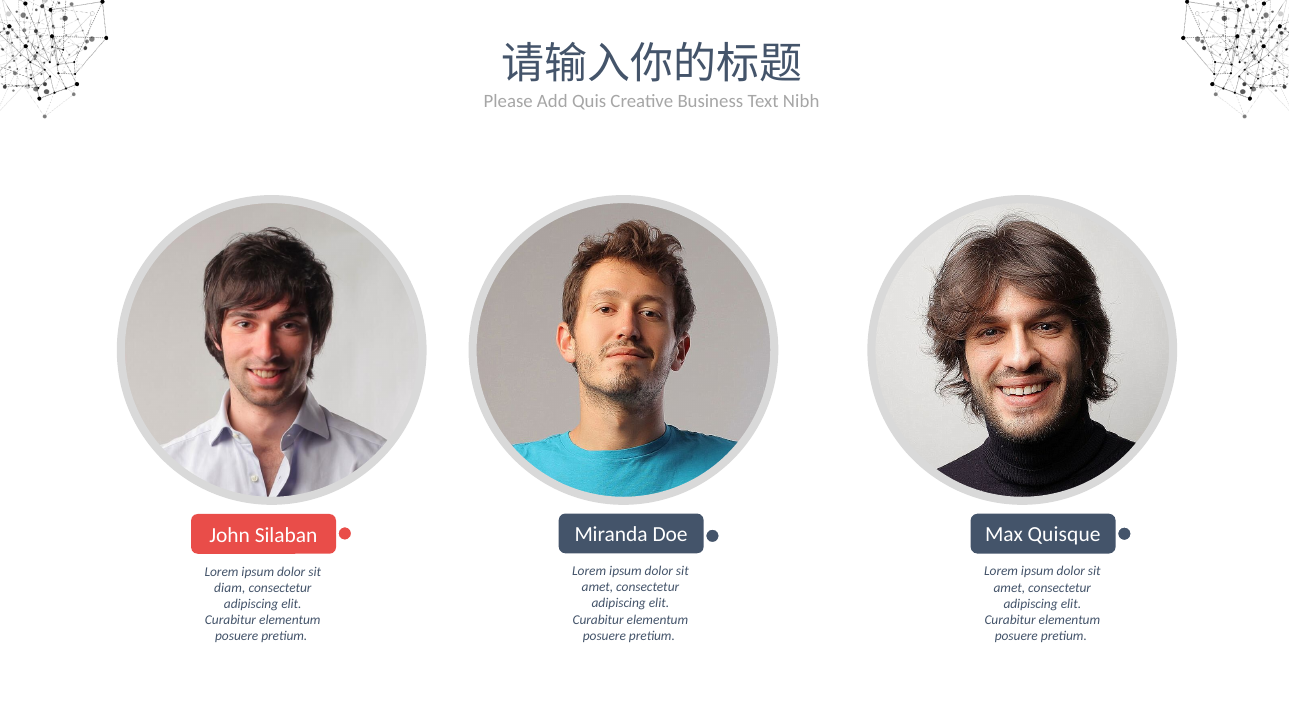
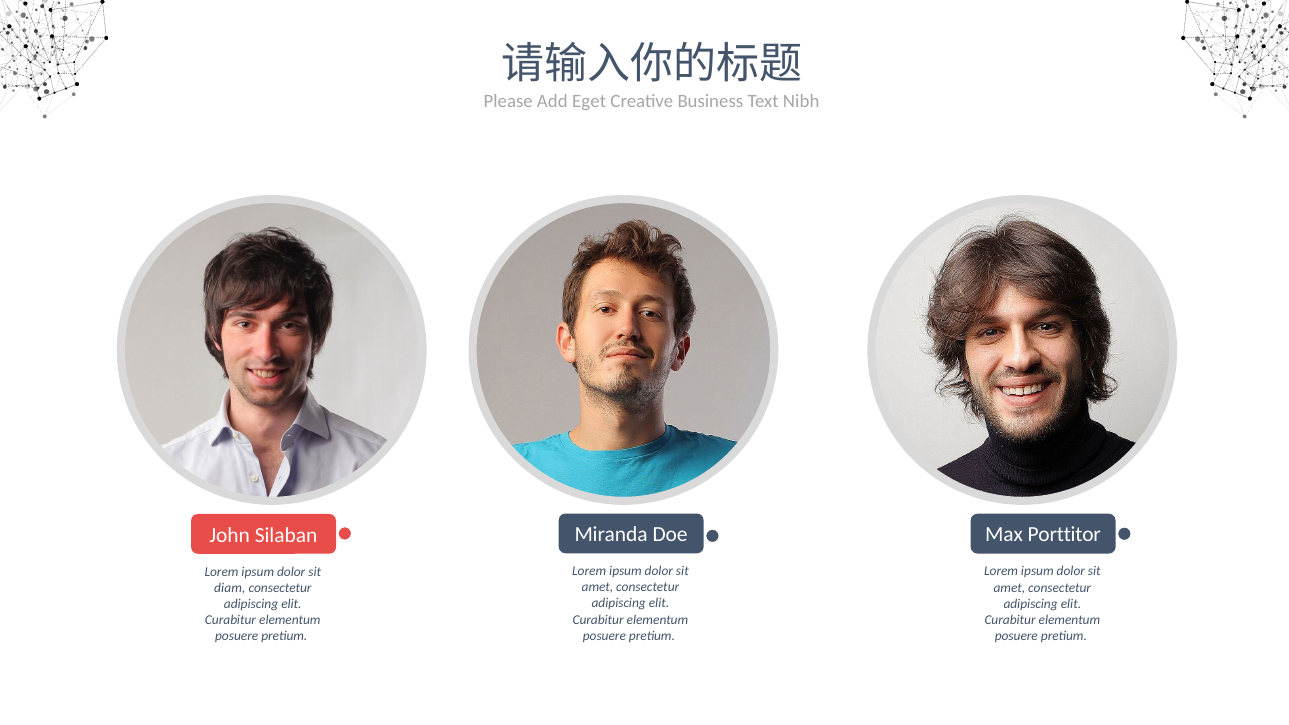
Quis: Quis -> Eget (589, 102)
Quisque: Quisque -> Porttitor (1064, 535)
